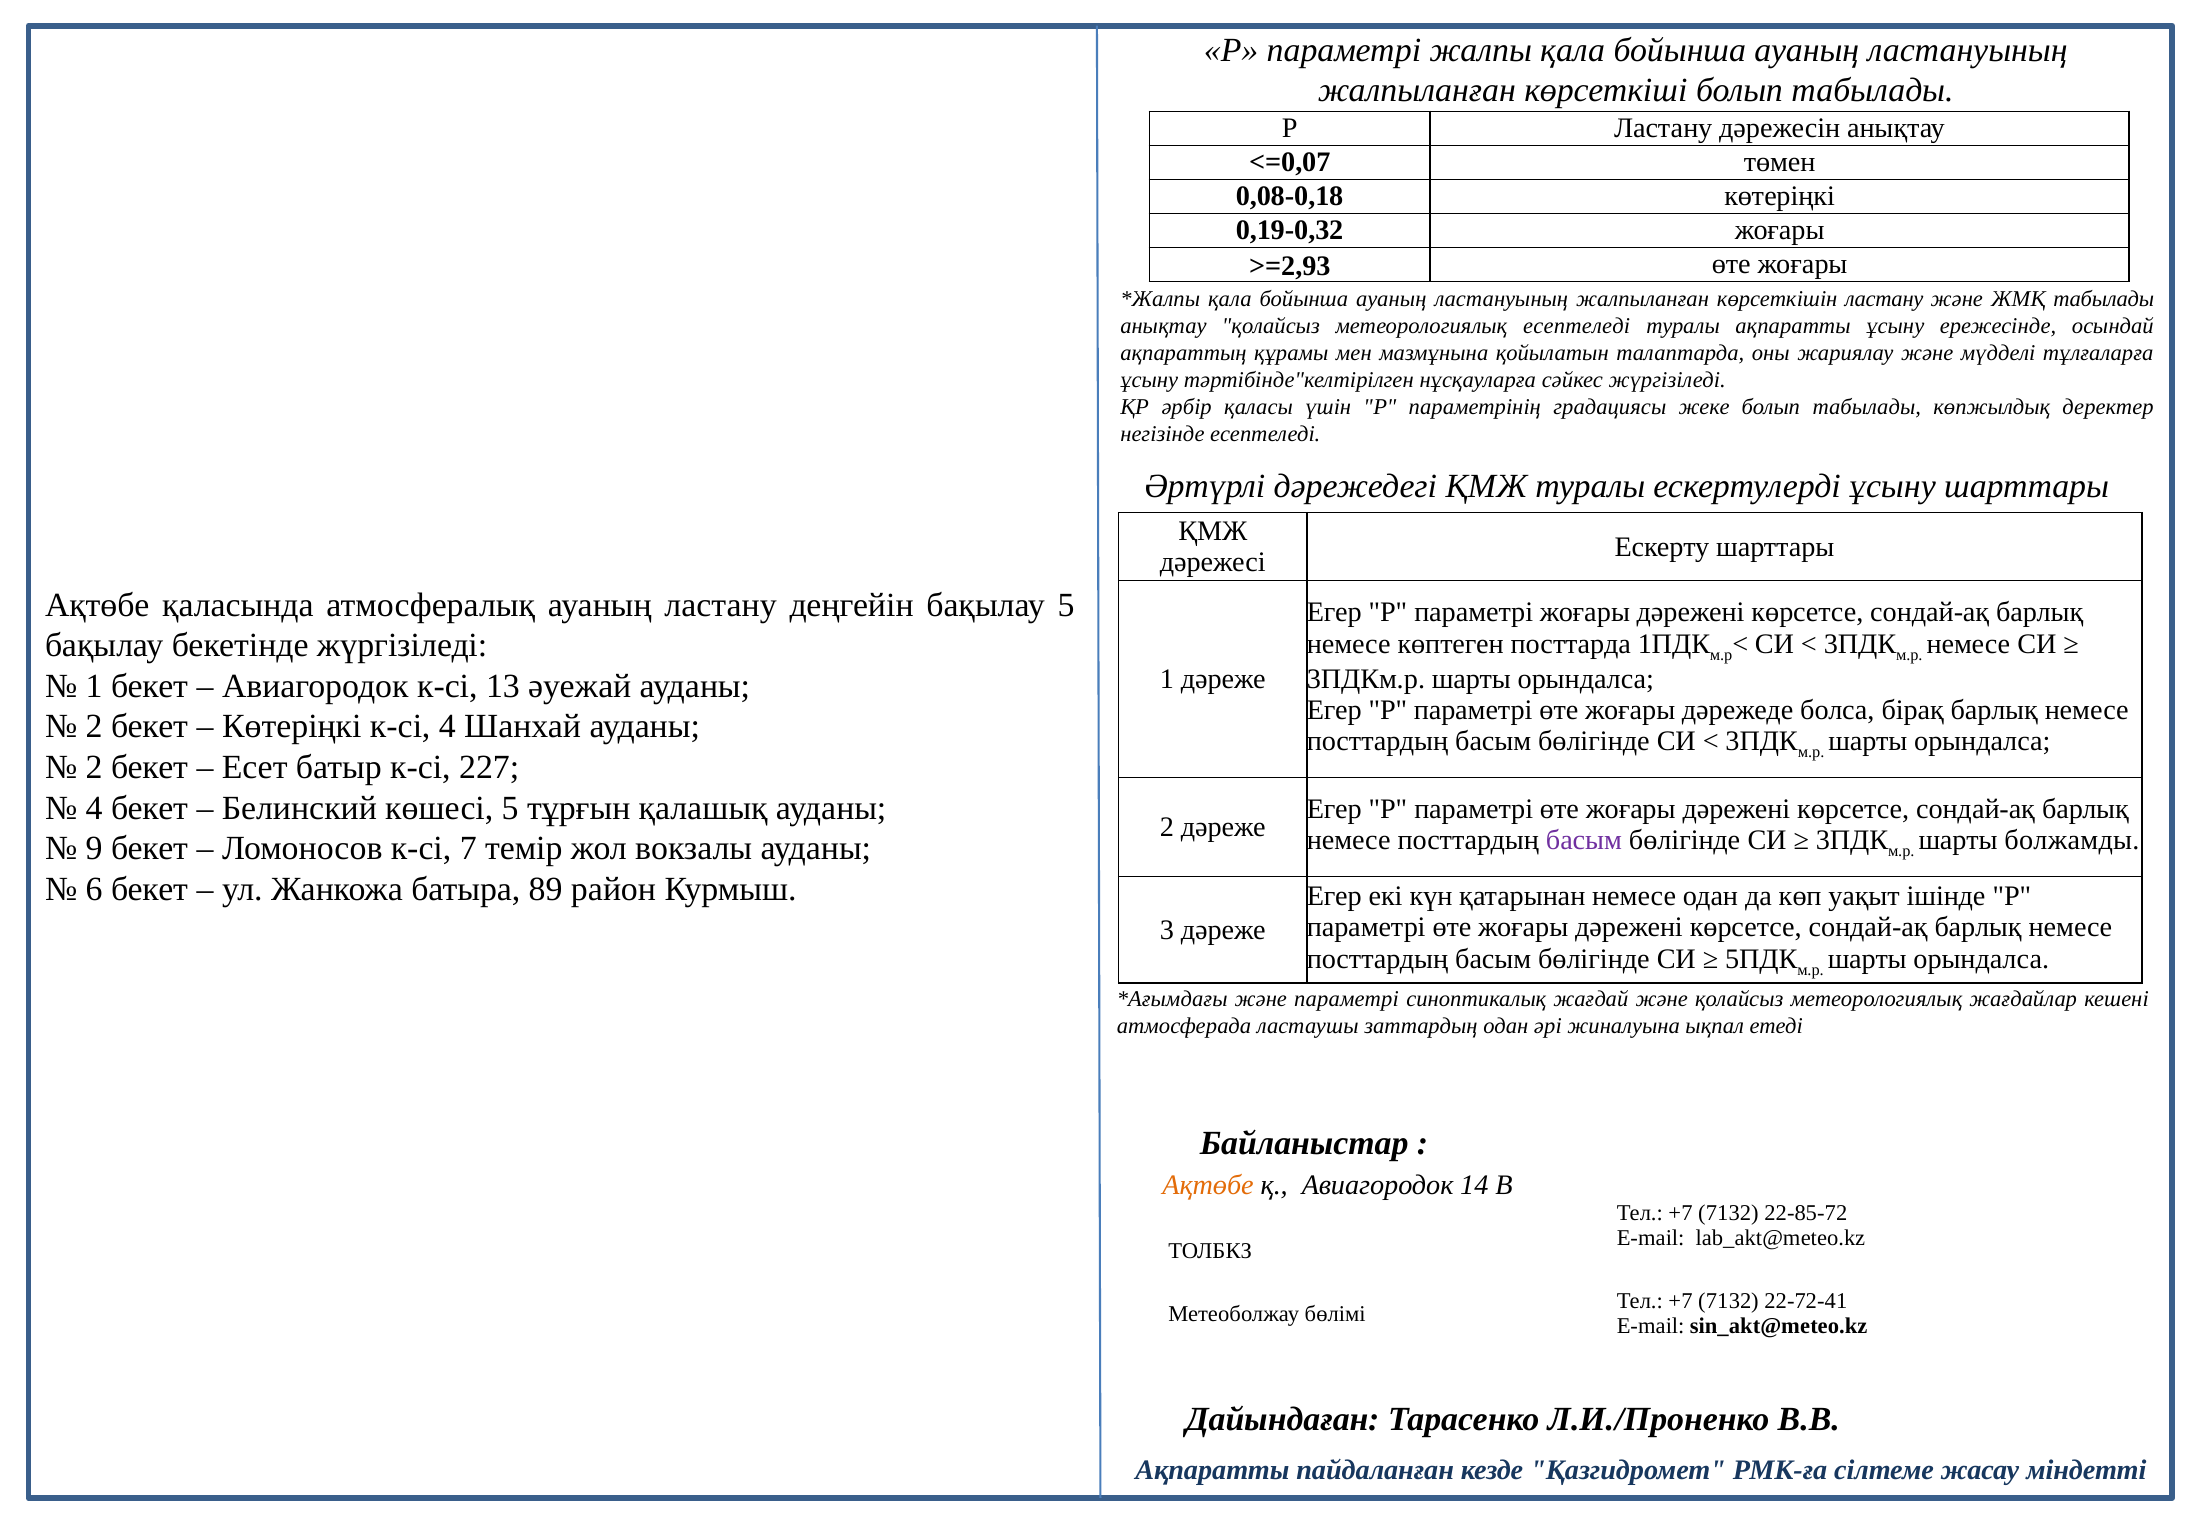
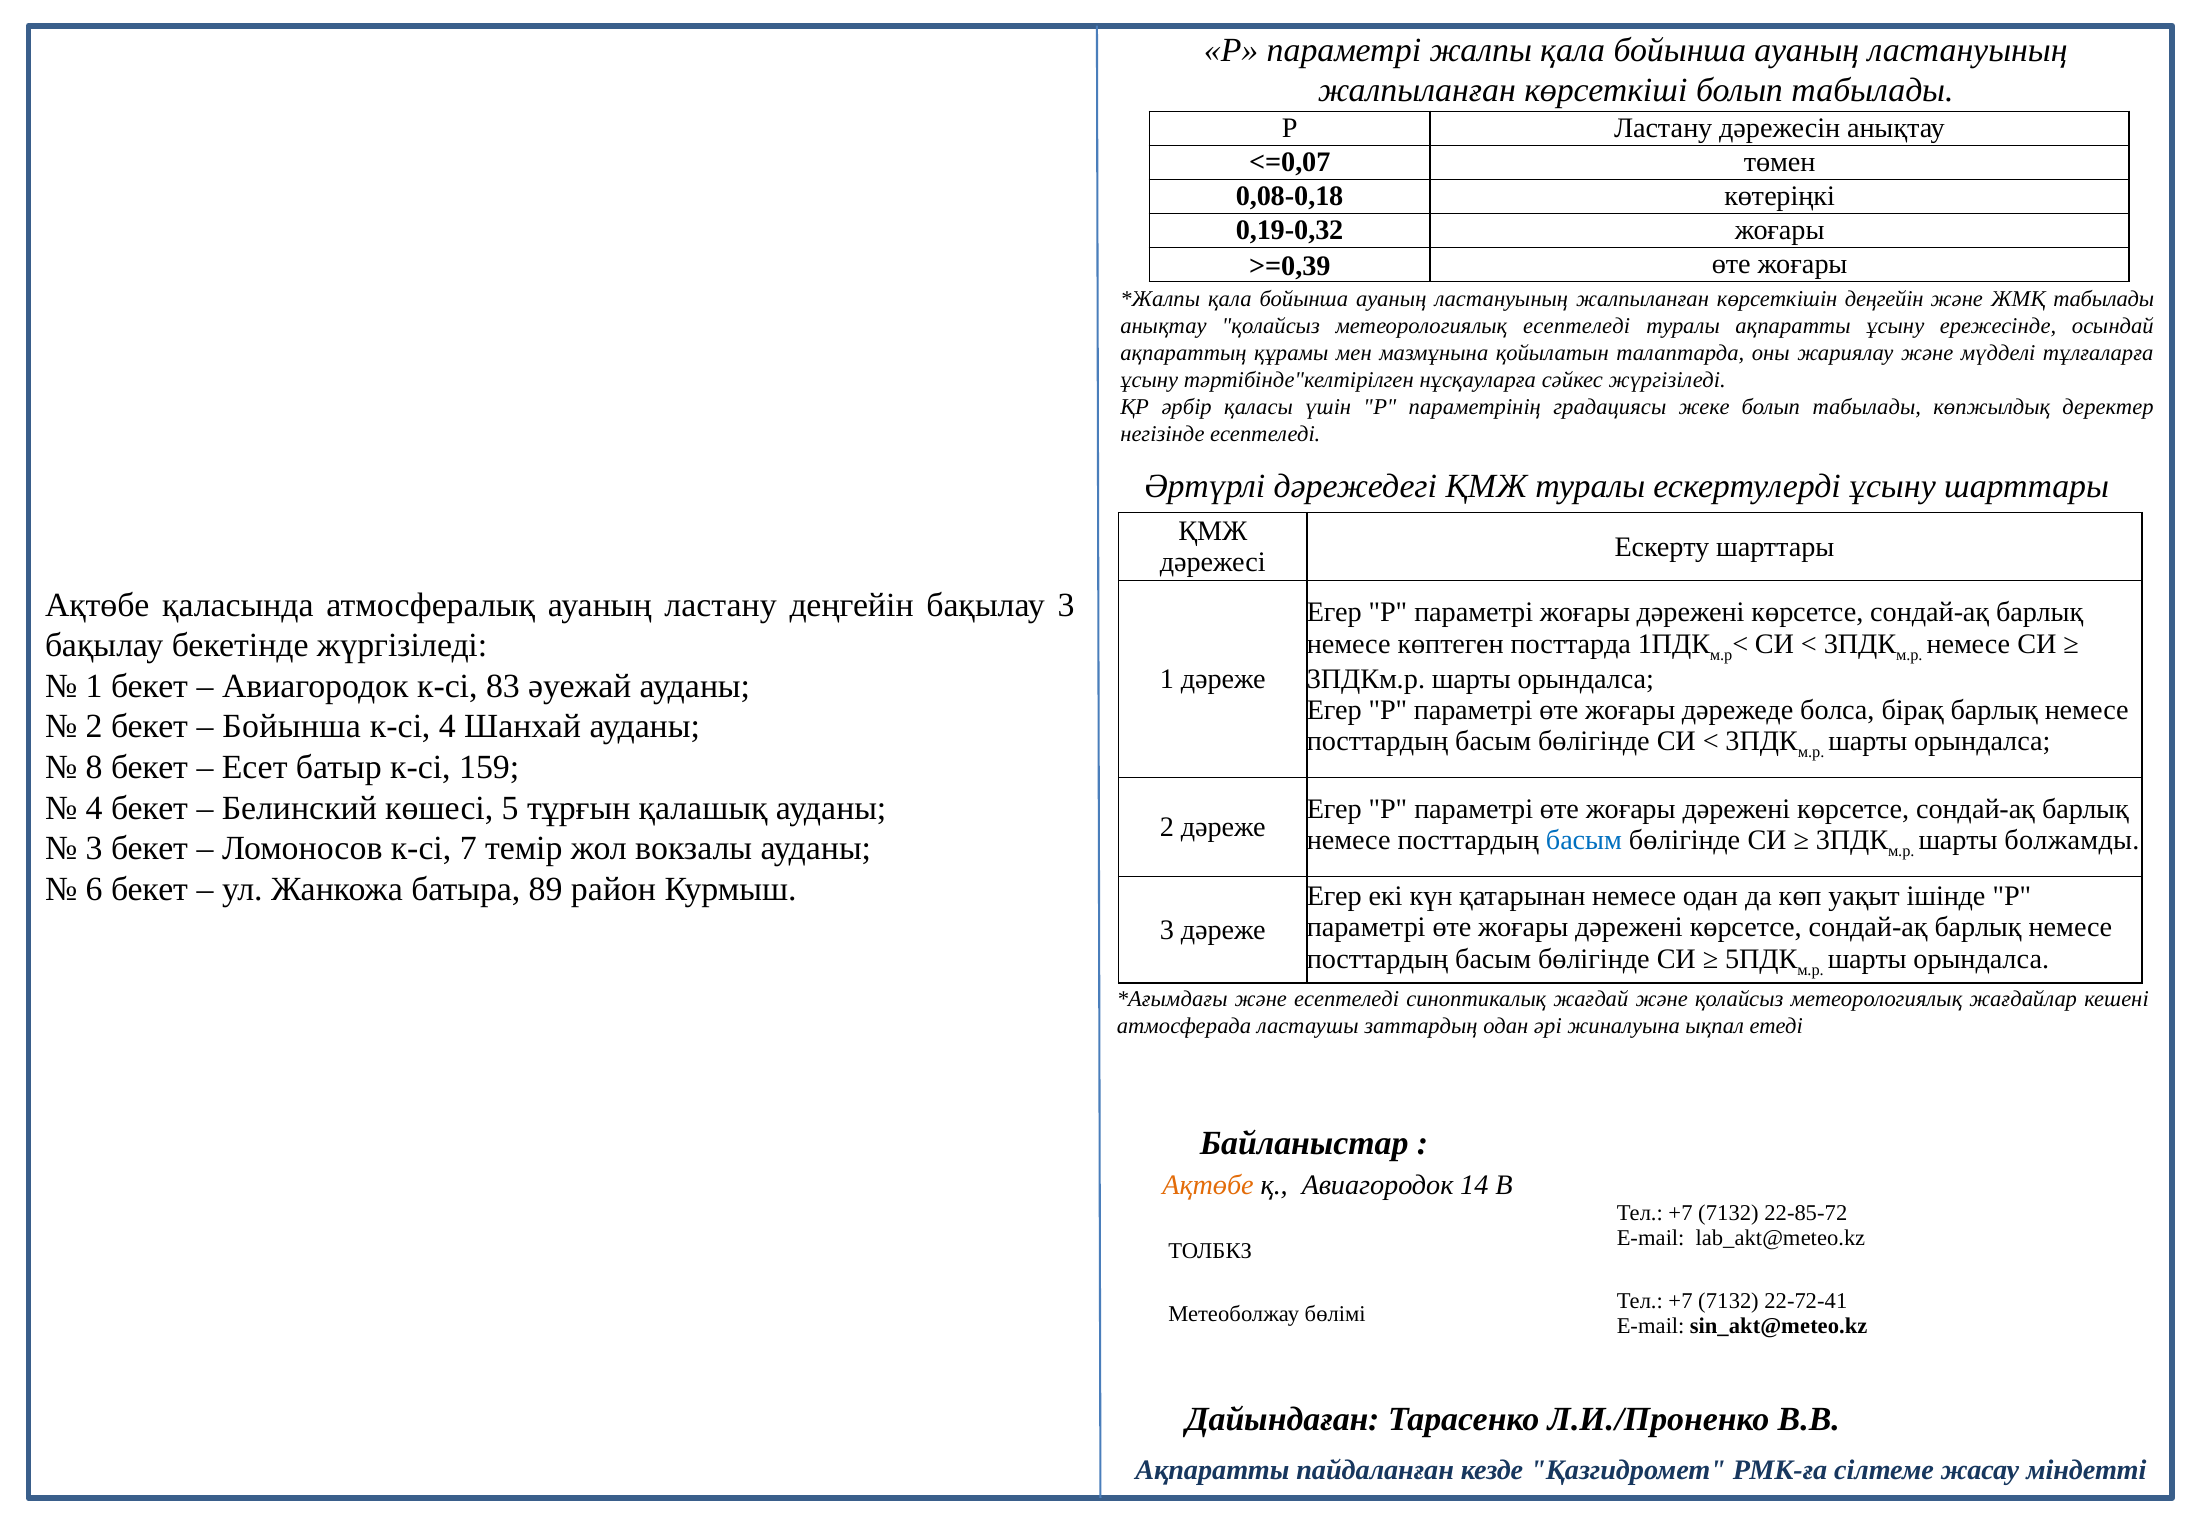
>=2,93: >=2,93 -> >=0,39 (1290, 266)
көрсеткішін ластану: ластану -> деңгейін (1884, 299)
бақылау 5: 5 -> 3 (1066, 605)
13: 13 -> 83 (503, 686)
Көтеріңкі: Көтеріңкі -> Бойынша (292, 727)
2: 2 -> 8 (94, 767)
227: 227 -> 159 (489, 767)
басым colour: purple -> blue (1584, 840)
9: 9 -> 3 (94, 849)
және параметрі: параметрі -> есептеледі (1347, 999)
